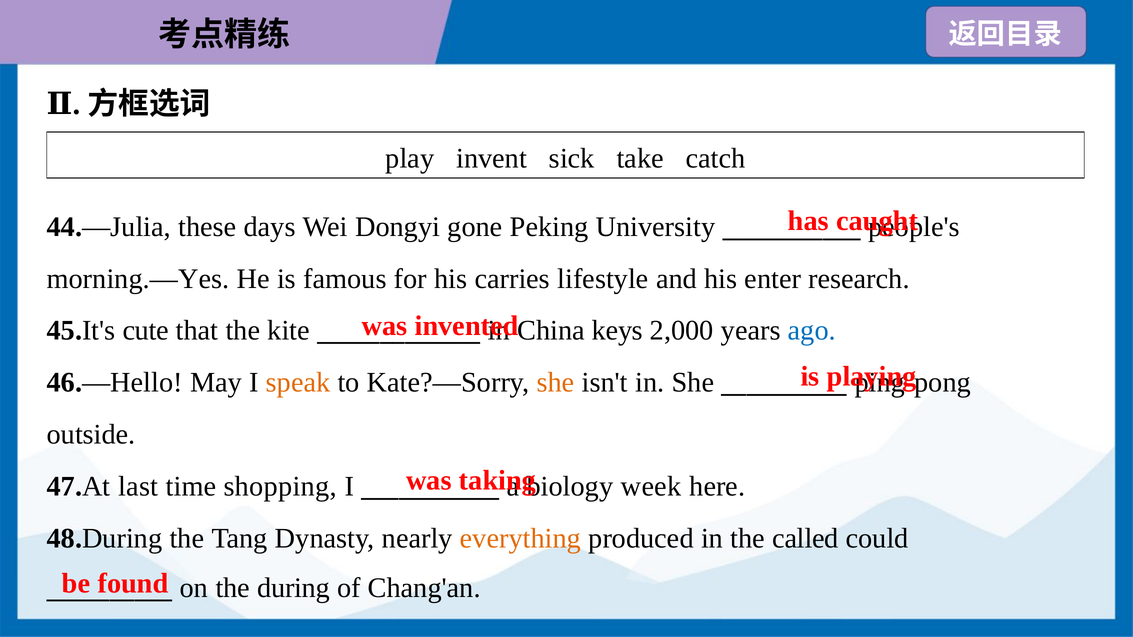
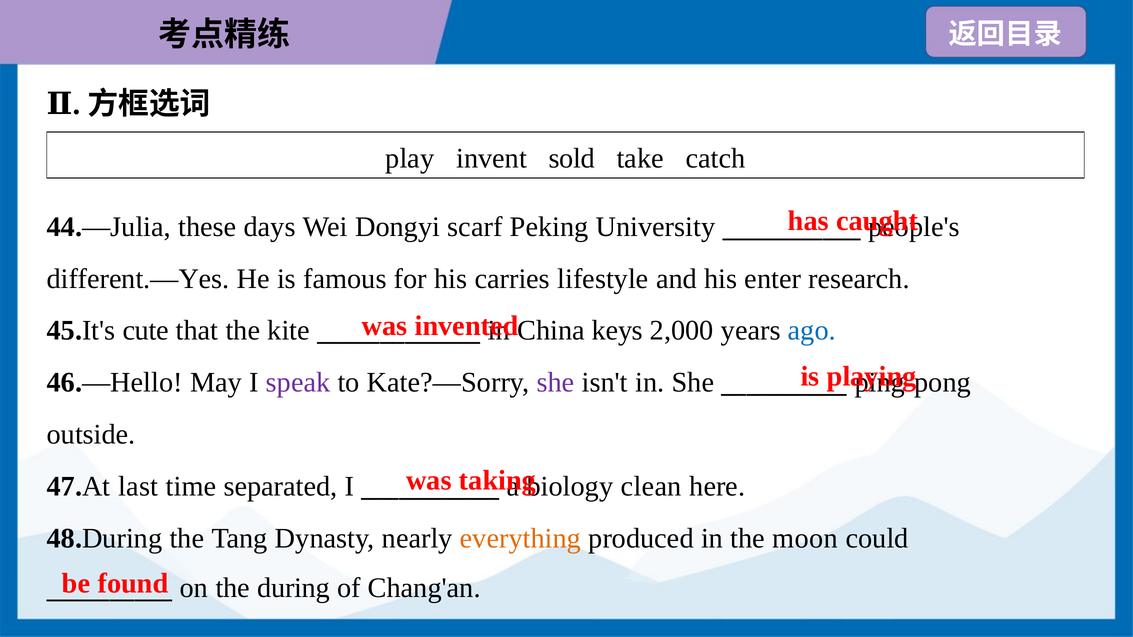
sick: sick -> sold (572, 159)
gone: gone -> scarf (475, 227)
morning.—Yes: morning.—Yes -> different.—Yes (138, 279)
speak colour: orange -> purple (298, 383)
she colour: orange -> purple (556, 383)
shopping: shopping -> separated (280, 487)
week: week -> clean (651, 487)
called: called -> moon (805, 538)
